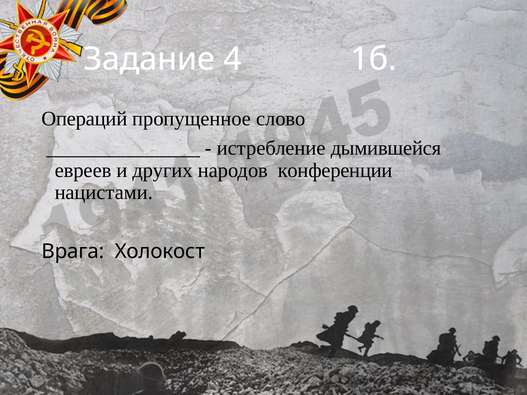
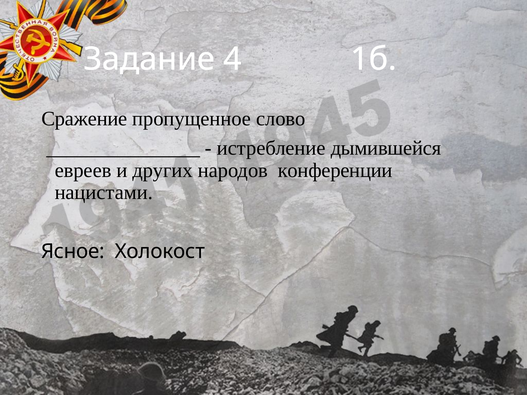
Операций: Операций -> Сражение (84, 119)
Врага: Врага -> Ясное (73, 251)
